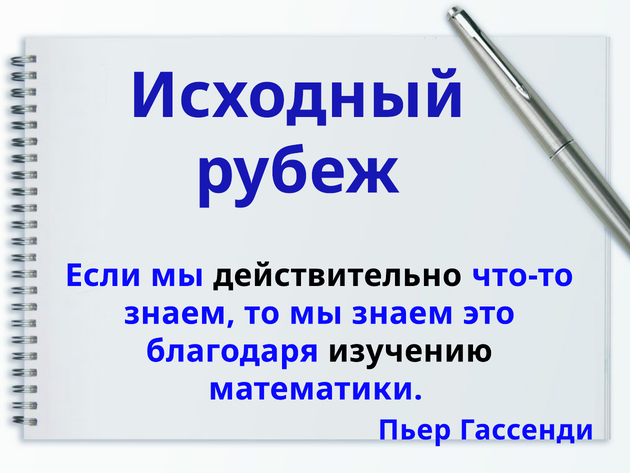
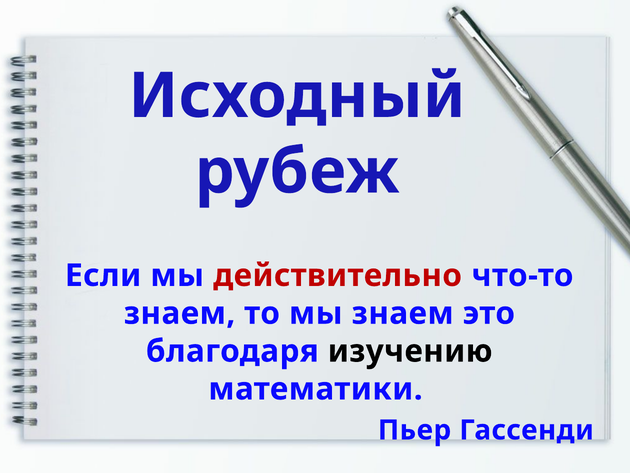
действительно colour: black -> red (338, 275)
